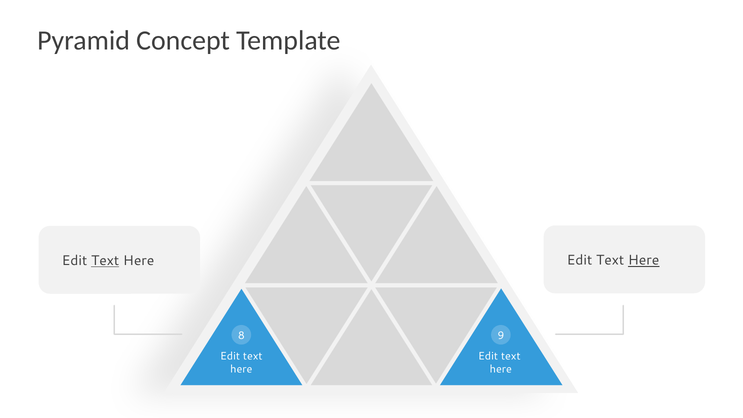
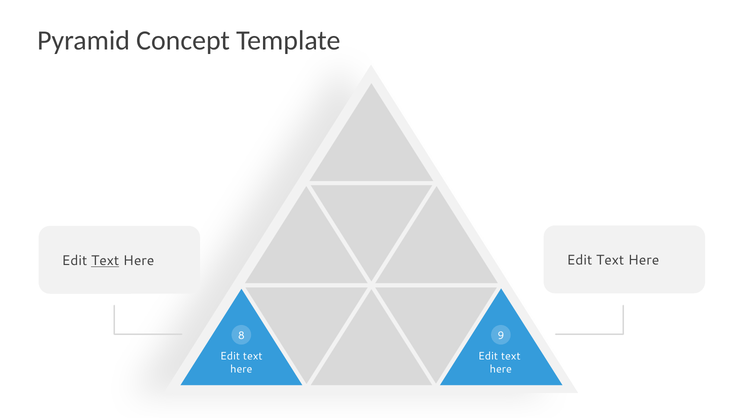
Here underline: present -> none (644, 260)
